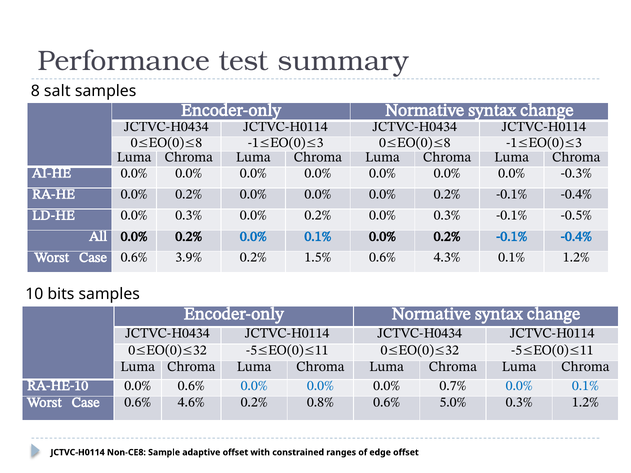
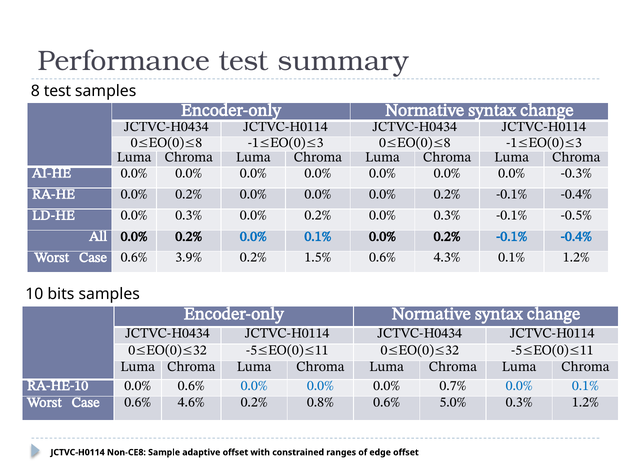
8 salt: salt -> test (57, 91)
